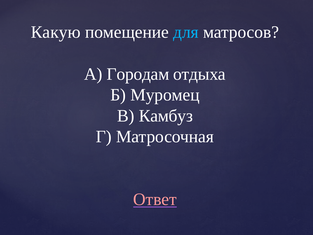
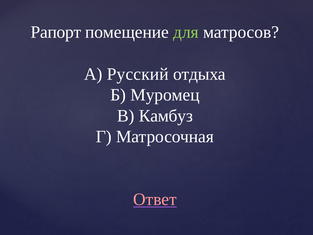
Какую: Какую -> Рапорт (56, 32)
для colour: light blue -> light green (186, 32)
Городам: Городам -> Русский (138, 74)
